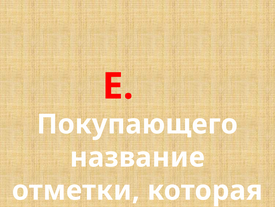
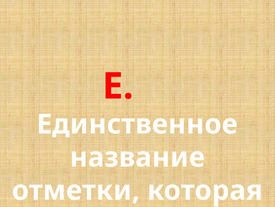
Покупающего: Покупающего -> Единственное (137, 124)
